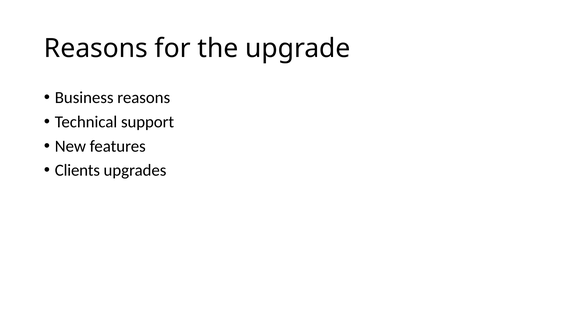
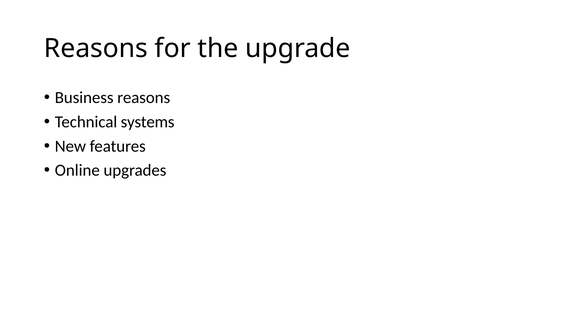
support: support -> systems (148, 122)
Clients: Clients -> Online (77, 170)
